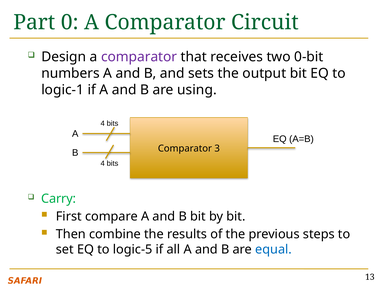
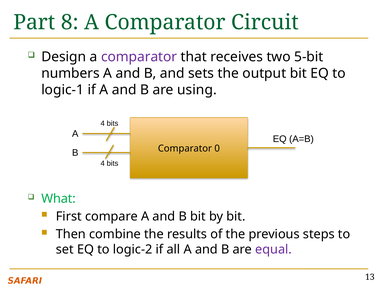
0: 0 -> 8 (70, 22)
0-bit: 0-bit -> 5-bit (309, 57)
3: 3 -> 0 (217, 148)
Carry: Carry -> What (59, 198)
logic-5: logic-5 -> logic-2 (133, 249)
equal colour: blue -> purple (274, 249)
